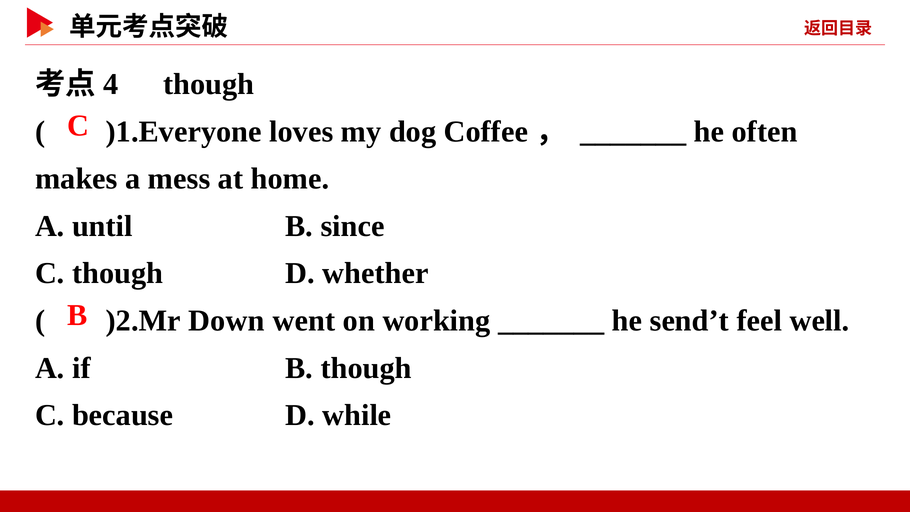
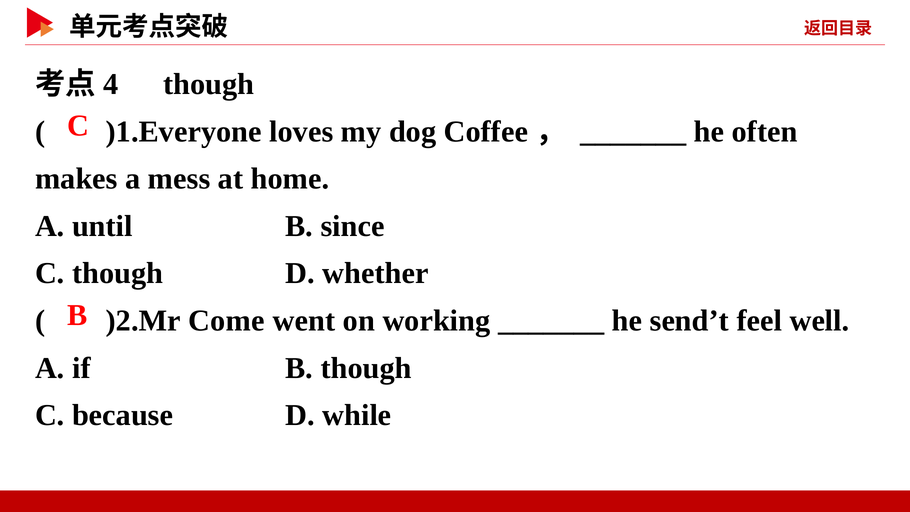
Down: Down -> Come (226, 321)
